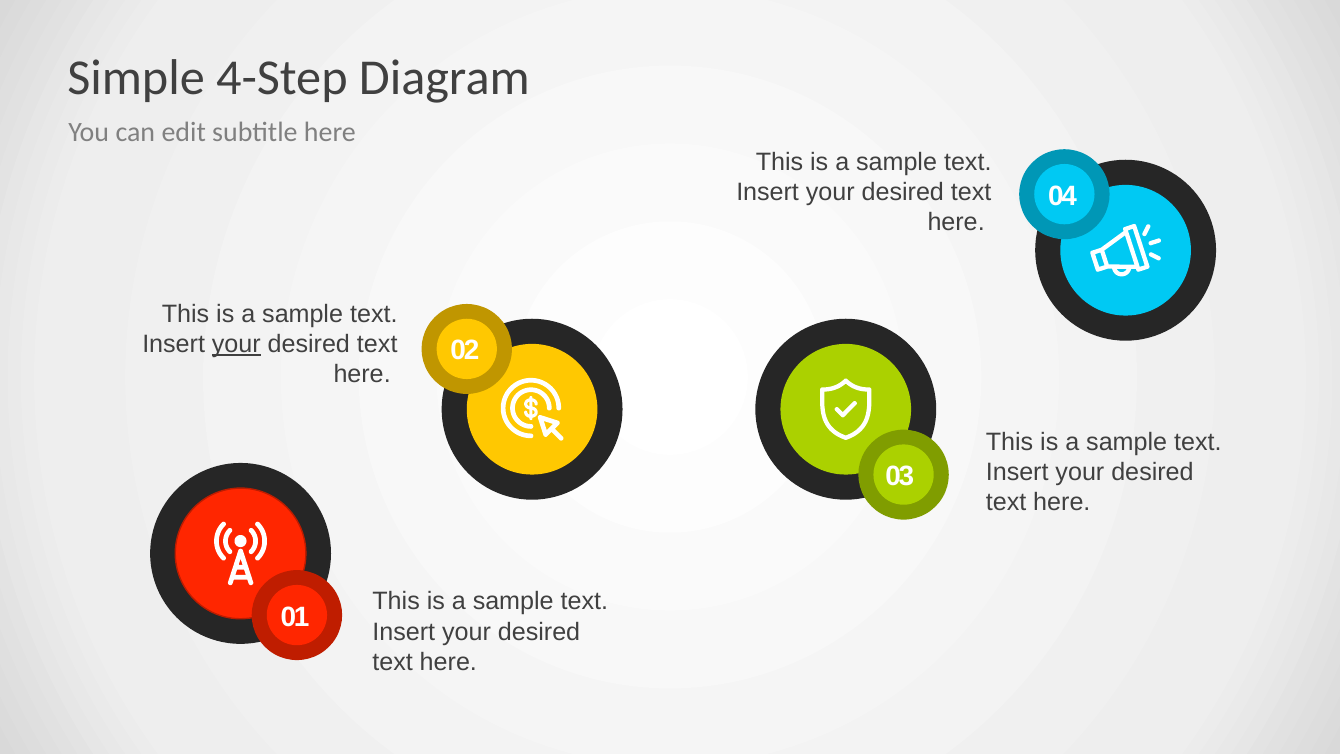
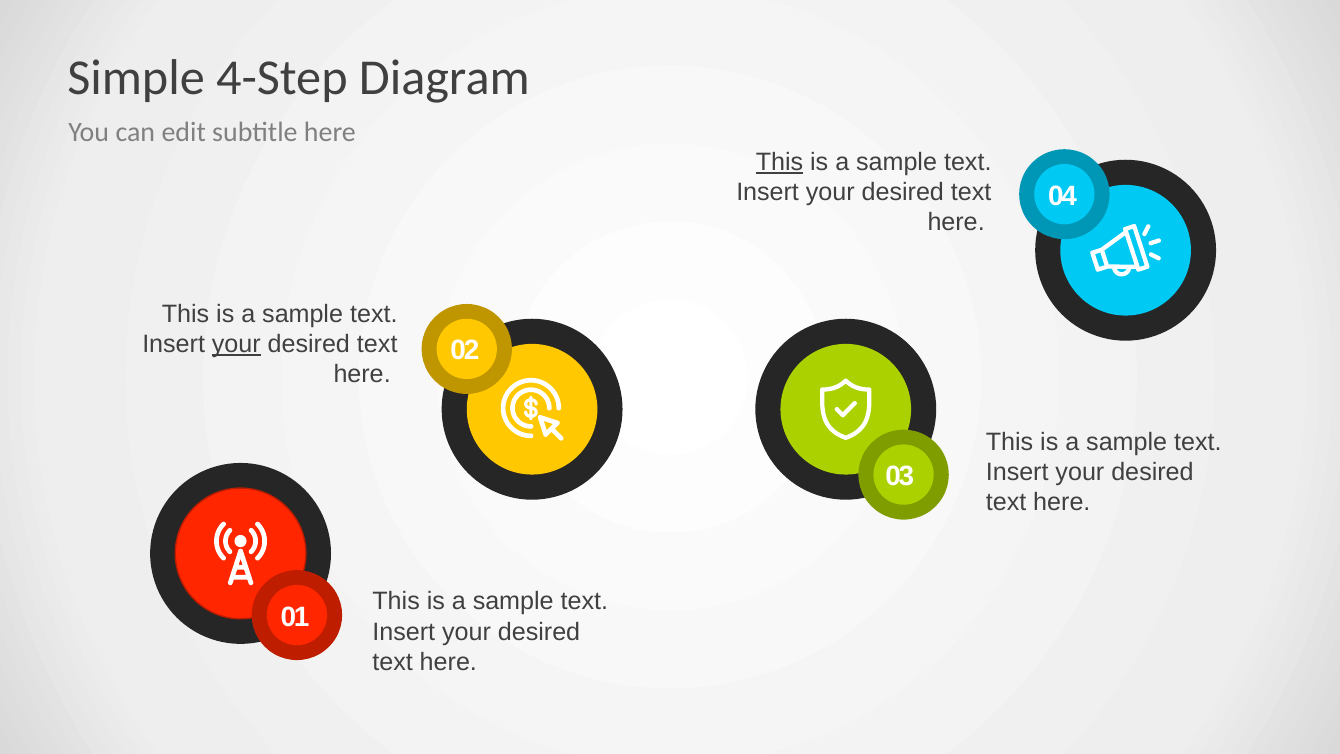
This underline: none -> present (780, 162)
